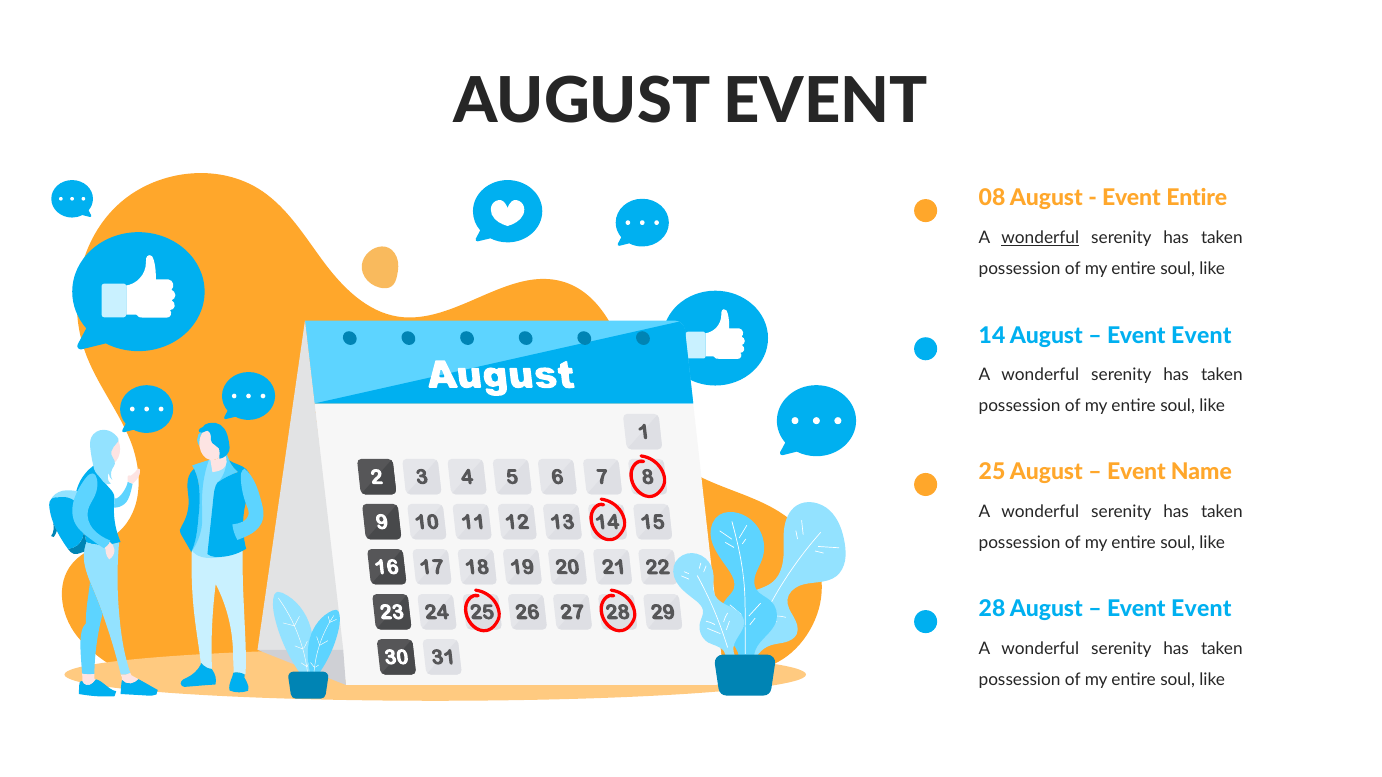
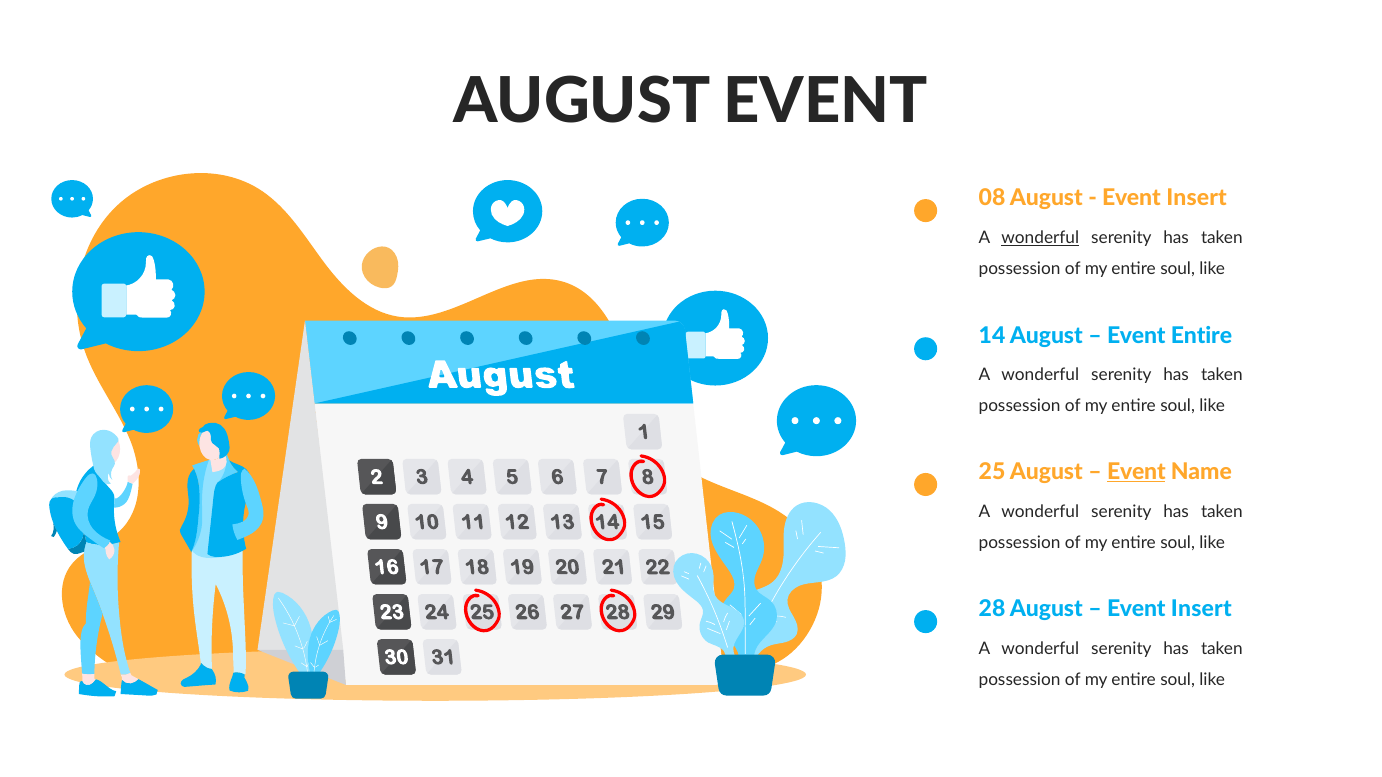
Entire: Entire -> Insert (1197, 198)
Event: Event -> Entire (1202, 336)
Event underline: none -> present (1136, 472)
Event: Event -> Insert (1201, 609)
